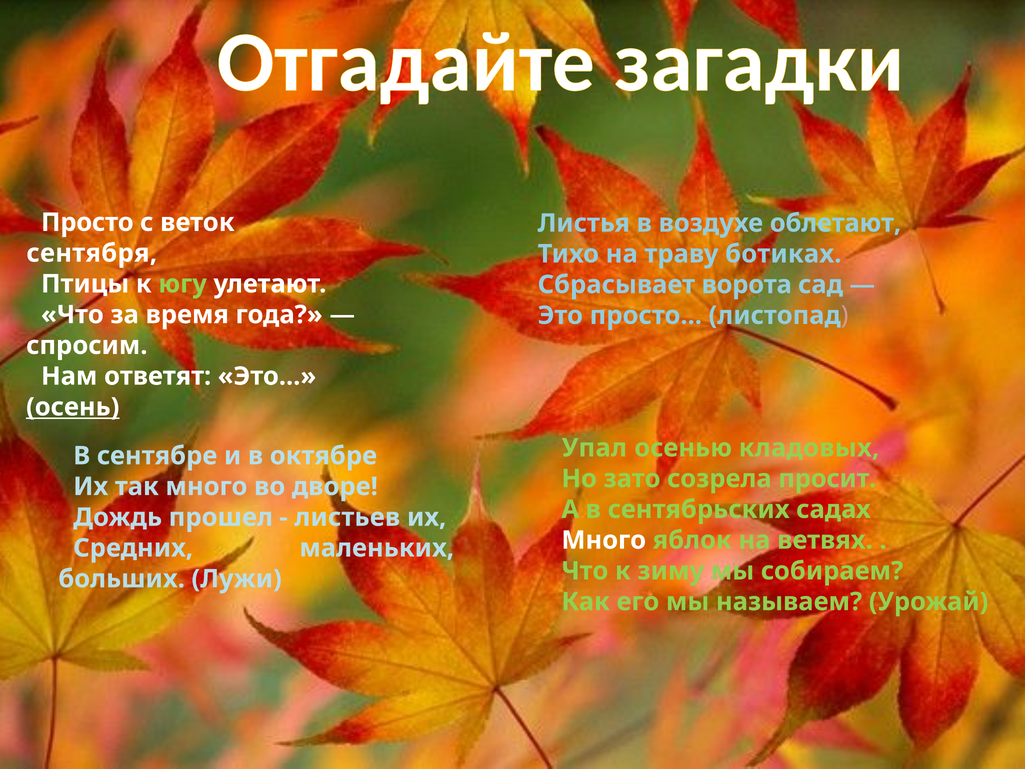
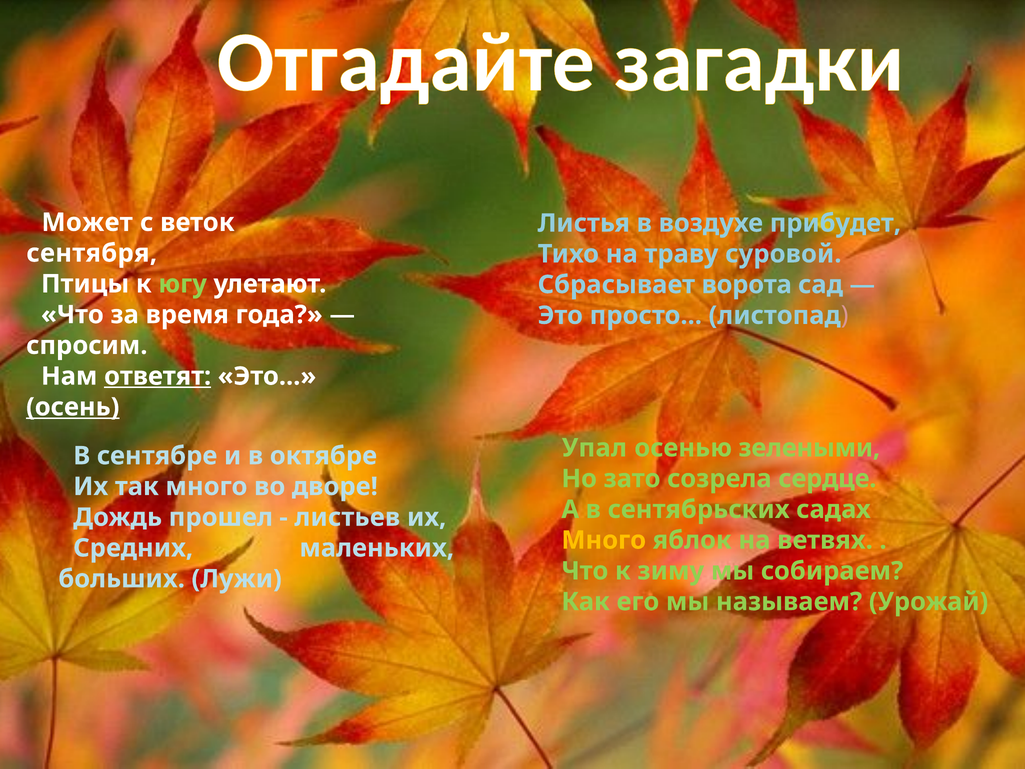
Просто: Просто -> Может (87, 222)
облетают: облетают -> прибудет (835, 223)
ботиках: ботиках -> суровой (783, 254)
ответят underline: none -> present (158, 376)
кладовых: кладовых -> зелеными (809, 448)
просит: просит -> сердце (827, 479)
Много colour: white -> yellow (604, 540)
